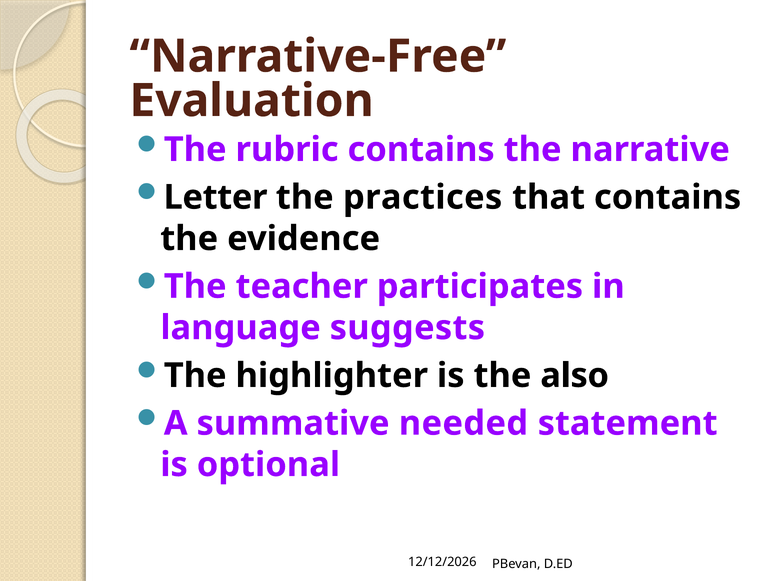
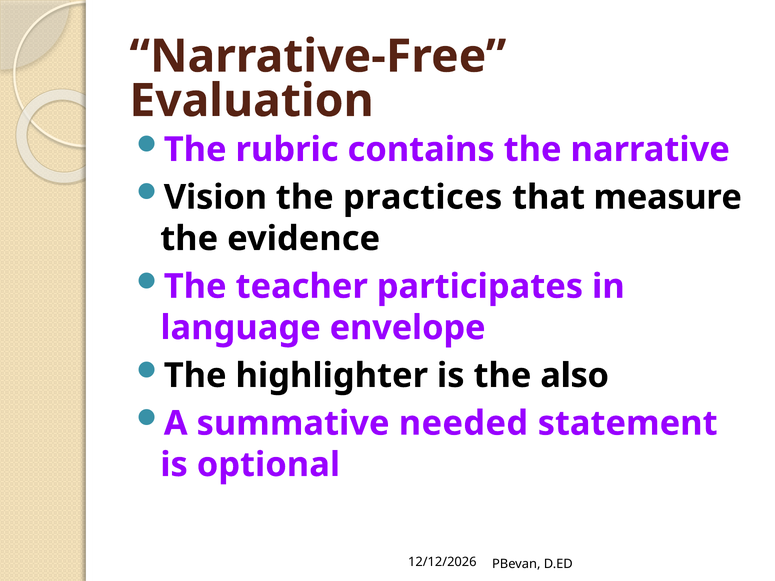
Letter: Letter -> Vision (215, 197)
that contains: contains -> measure (668, 197)
suggests: suggests -> envelope (408, 328)
